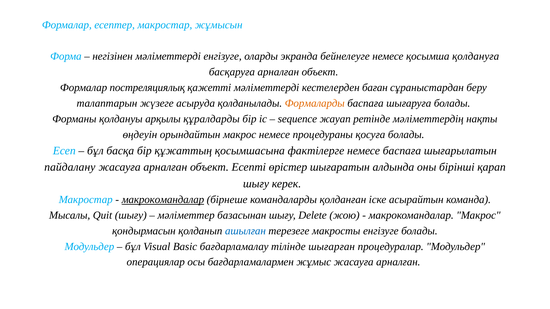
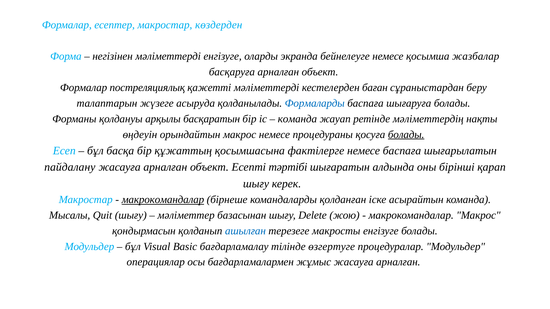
жұмысын: жұмысын -> көздерден (219, 25)
қолдануға: қолдануға -> жазбалар (476, 56)
Формаларды colour: orange -> blue (315, 103)
құралдарды: құралдарды -> басқаратын (212, 119)
sequence: sequence -> команда (297, 119)
болады underline: none -> present (406, 135)
өрістер: өрістер -> тәртібі (288, 167)
шығарған: шығарған -> өзгертуге (332, 247)
